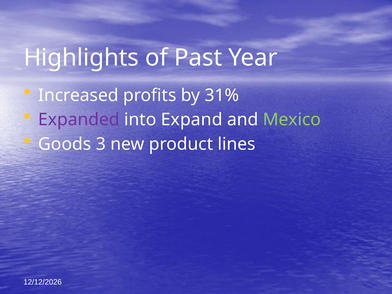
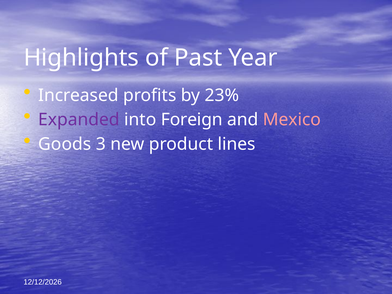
31%: 31% -> 23% (222, 95)
Expand: Expand -> Foreign (192, 120)
Mexico colour: light green -> pink (292, 120)
